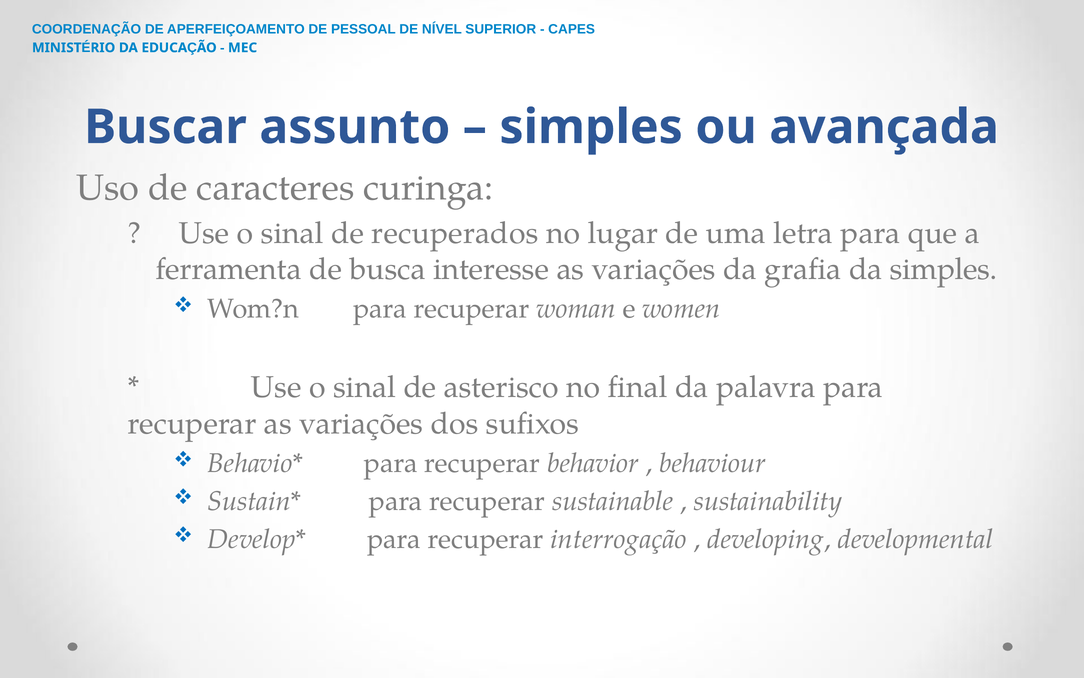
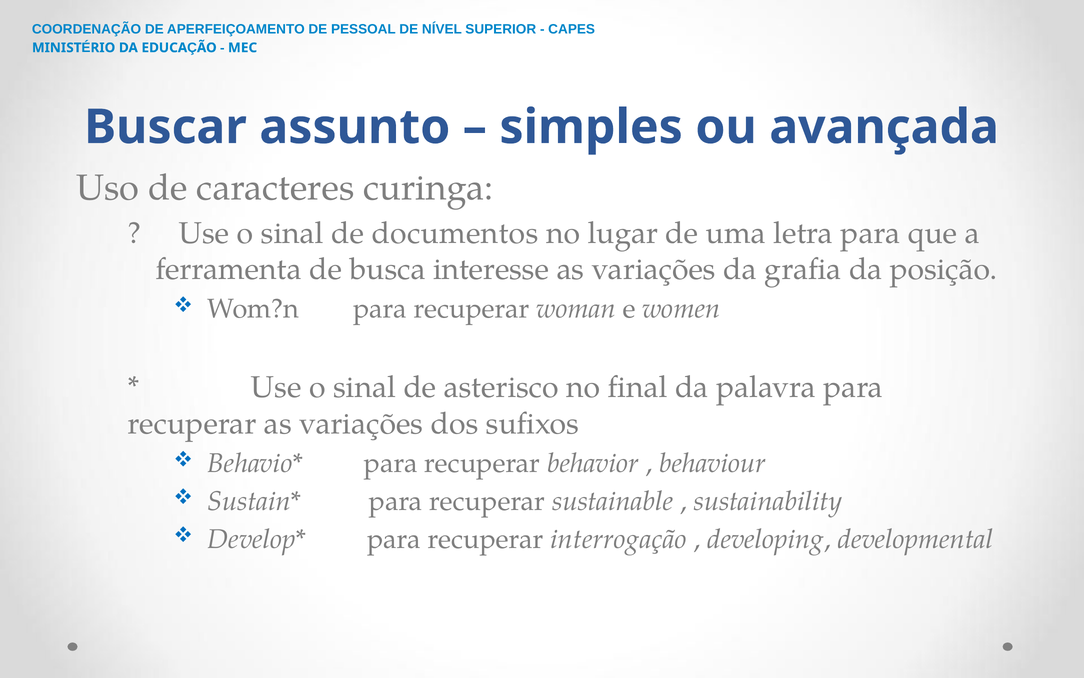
recuperados: recuperados -> documentos (455, 233)
da simples: simples -> posição (944, 269)
